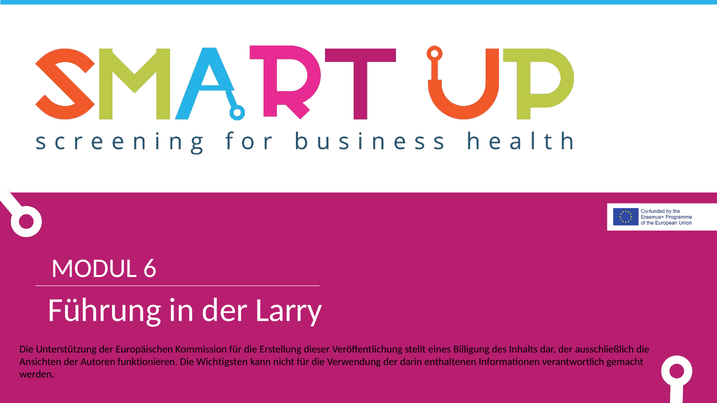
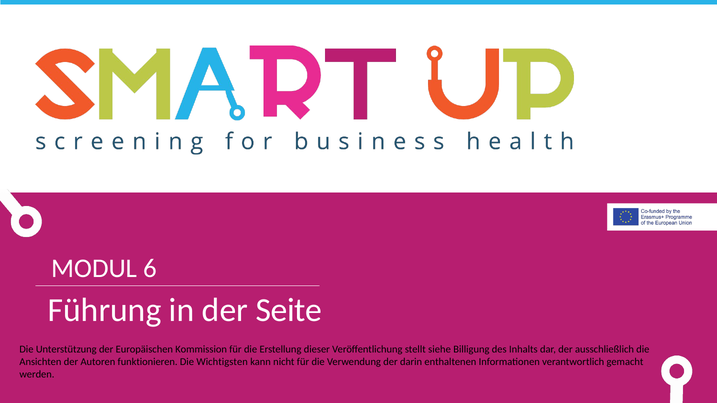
Larry: Larry -> Seite (289, 311)
eines: eines -> siehe (440, 350)
